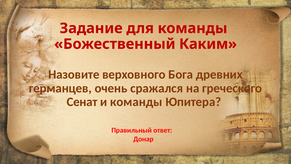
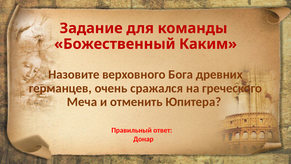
Сенат: Сенат -> Меча (82, 102)
и команды: команды -> отменить (136, 102)
